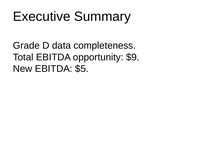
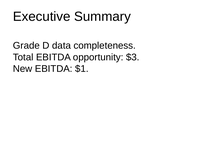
$9: $9 -> $3 (133, 57)
$5: $5 -> $1 (82, 69)
